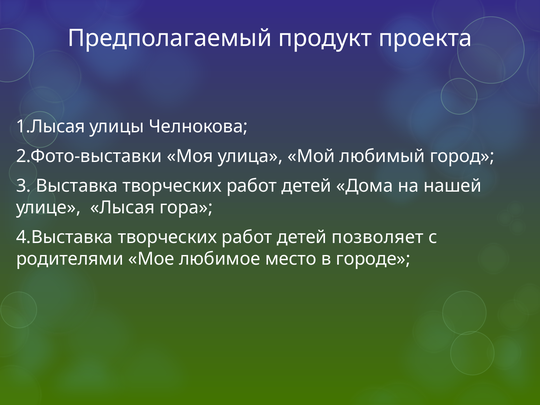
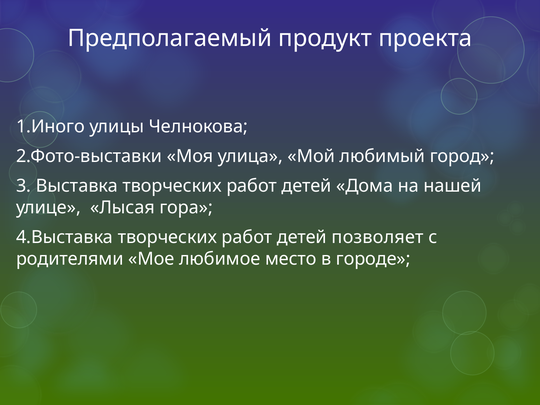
1.Лысая: 1.Лысая -> 1.Иного (50, 126)
